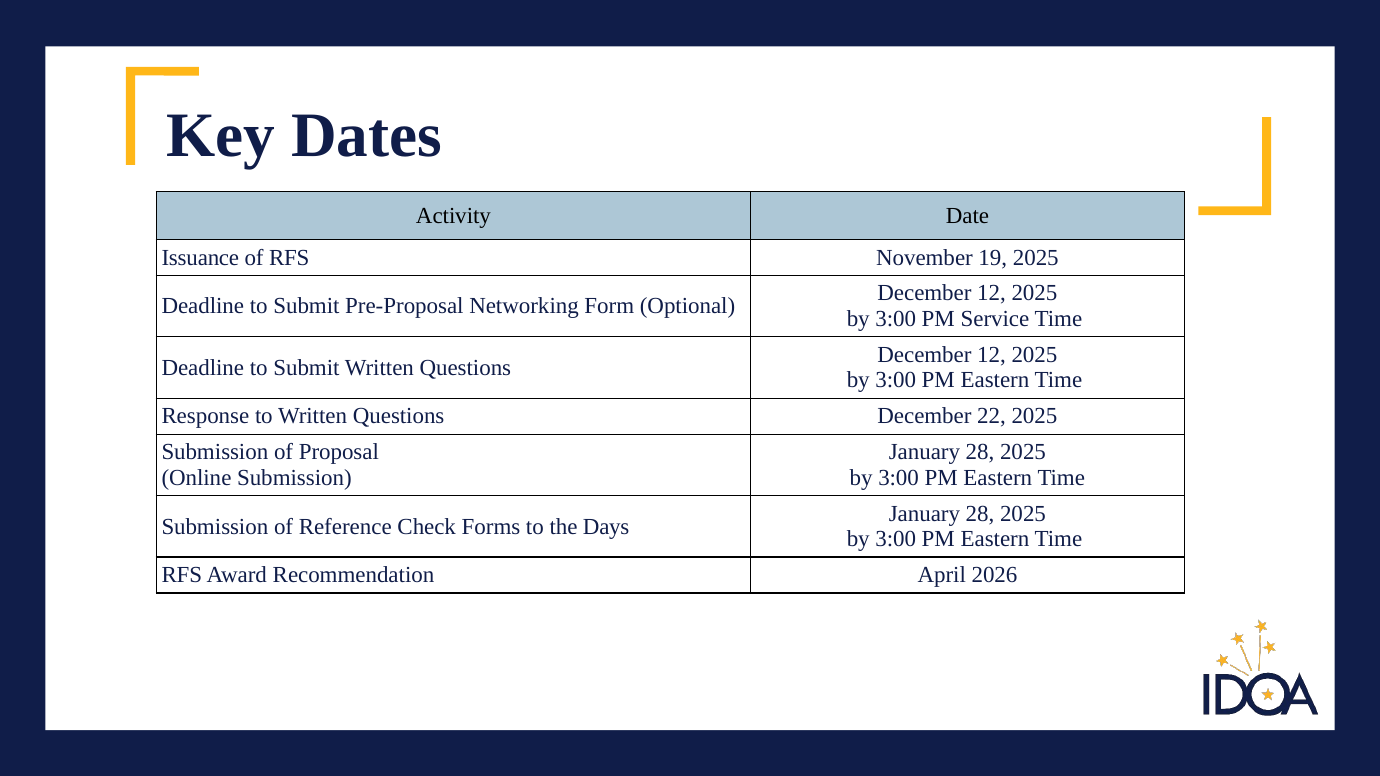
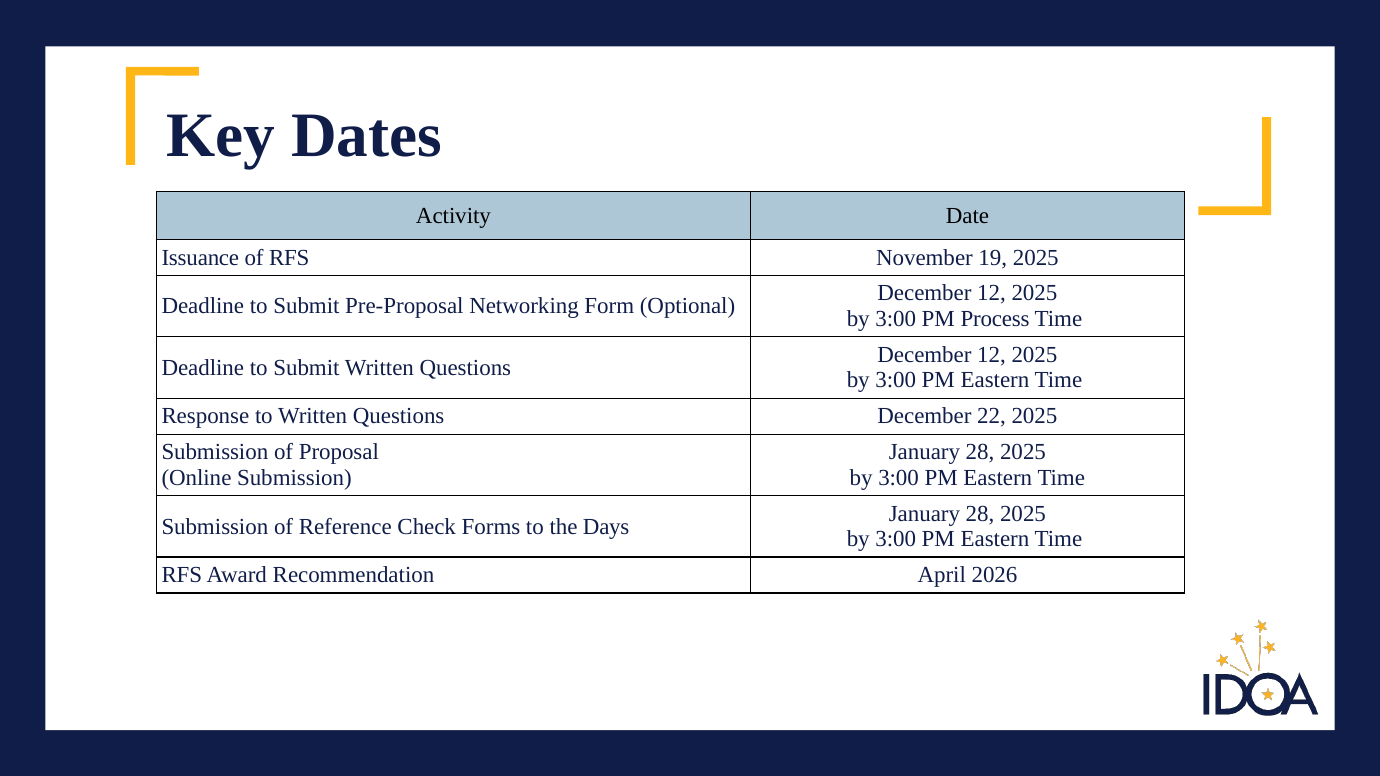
Service: Service -> Process (995, 319)
